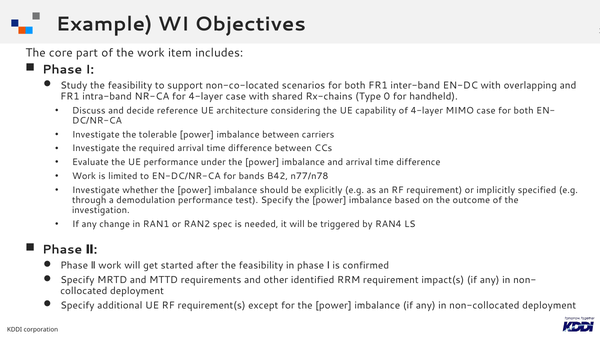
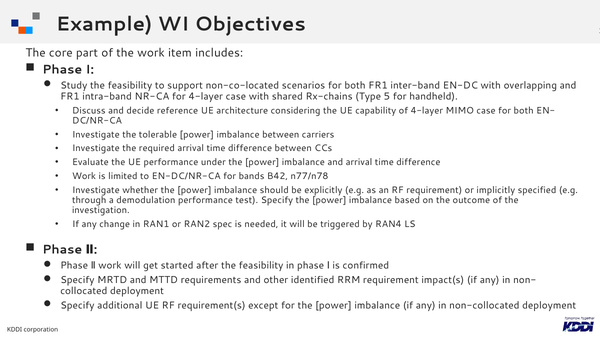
0: 0 -> 5 (387, 96)
